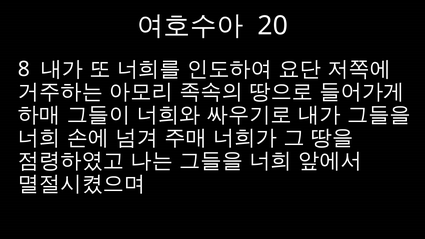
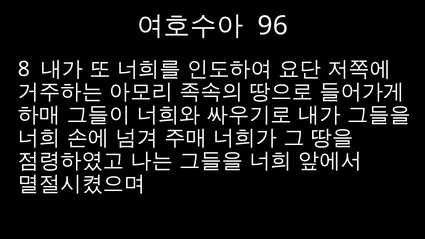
20: 20 -> 96 (273, 26)
